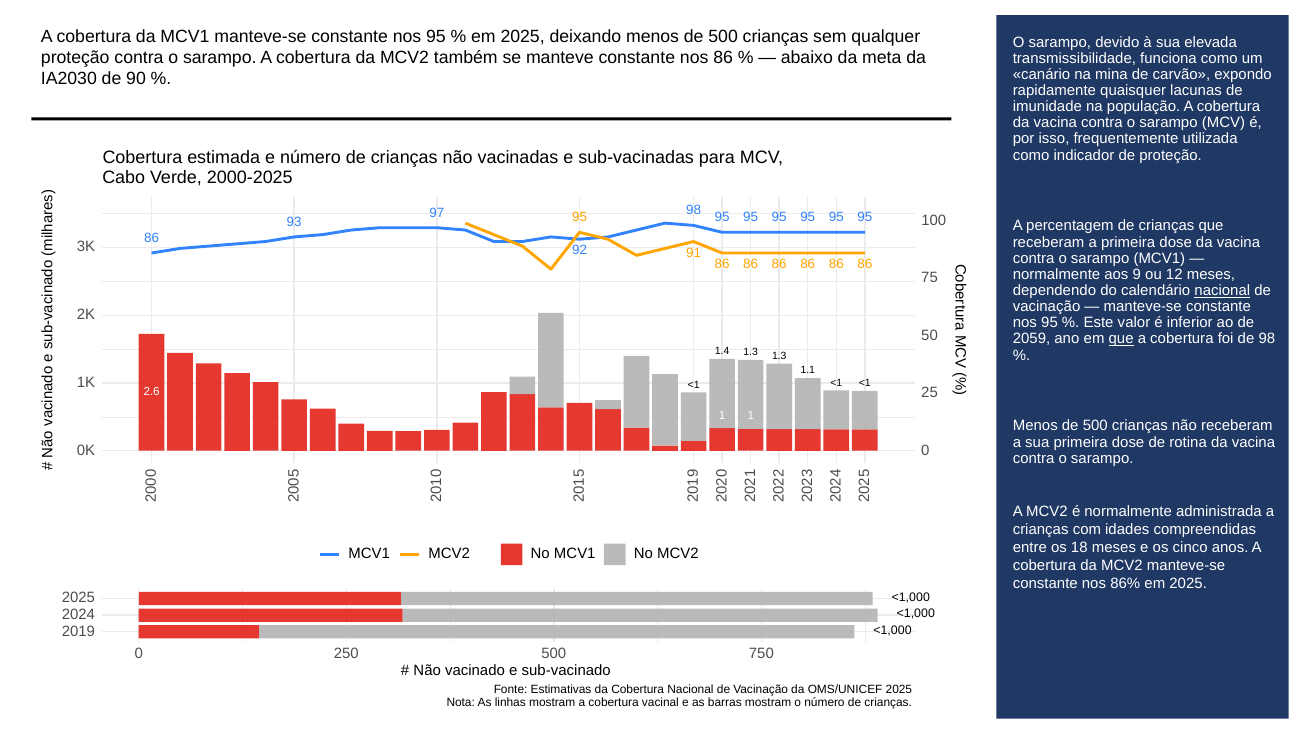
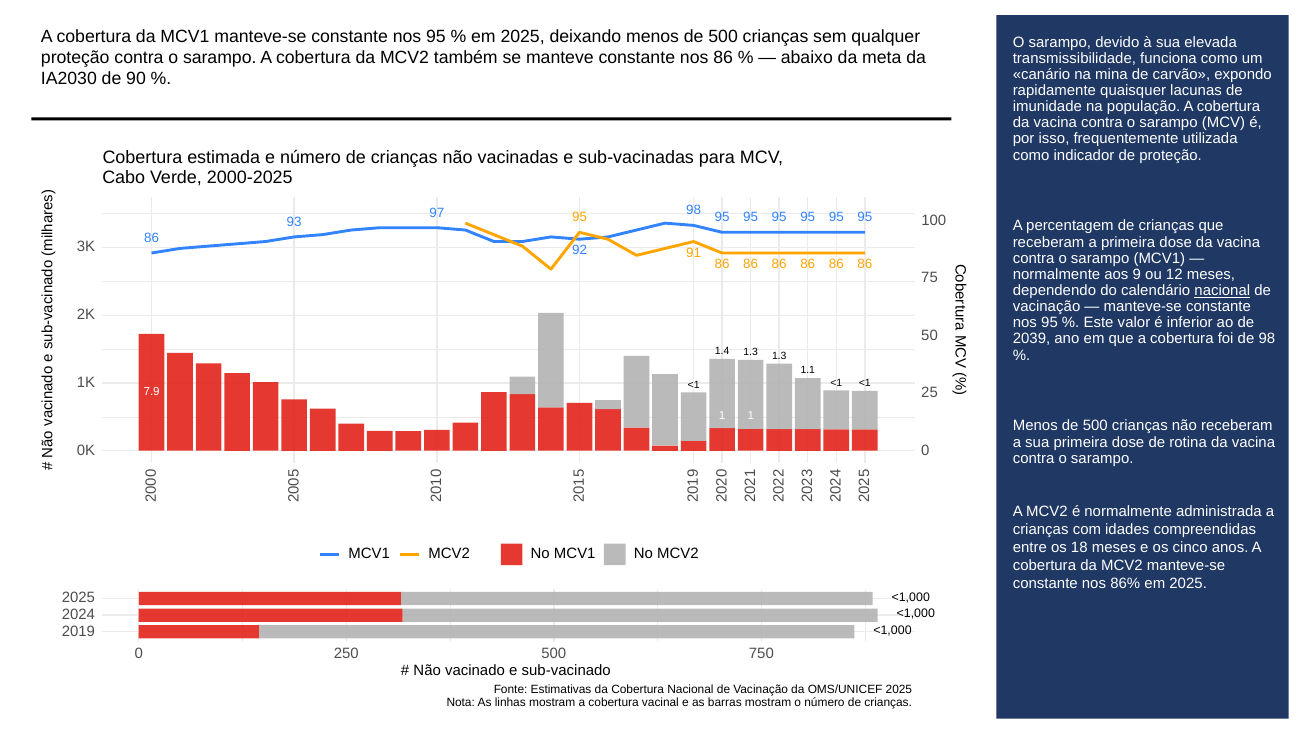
2059: 2059 -> 2039 (1032, 339)
que underline: present -> none (1121, 339)
2.6: 2.6 -> 7.9 (152, 392)
